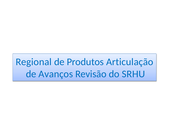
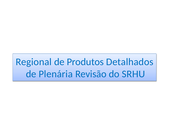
Articulação: Articulação -> Detalhados (130, 62)
Avanços: Avanços -> Plenária (56, 74)
